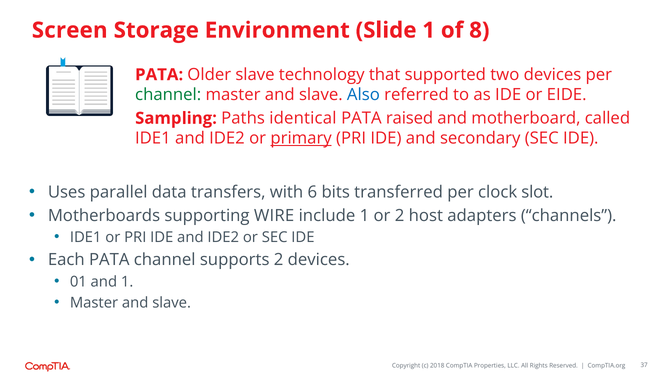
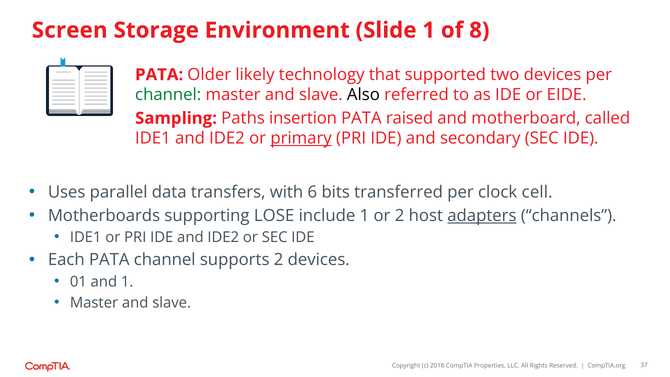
Older slave: slave -> likely (255, 75)
Also colour: blue -> black (363, 95)
identical: identical -> insertion (303, 118)
slot: slot -> cell (537, 192)
WIRE: WIRE -> LOSE (274, 216)
adapters underline: none -> present (482, 216)
